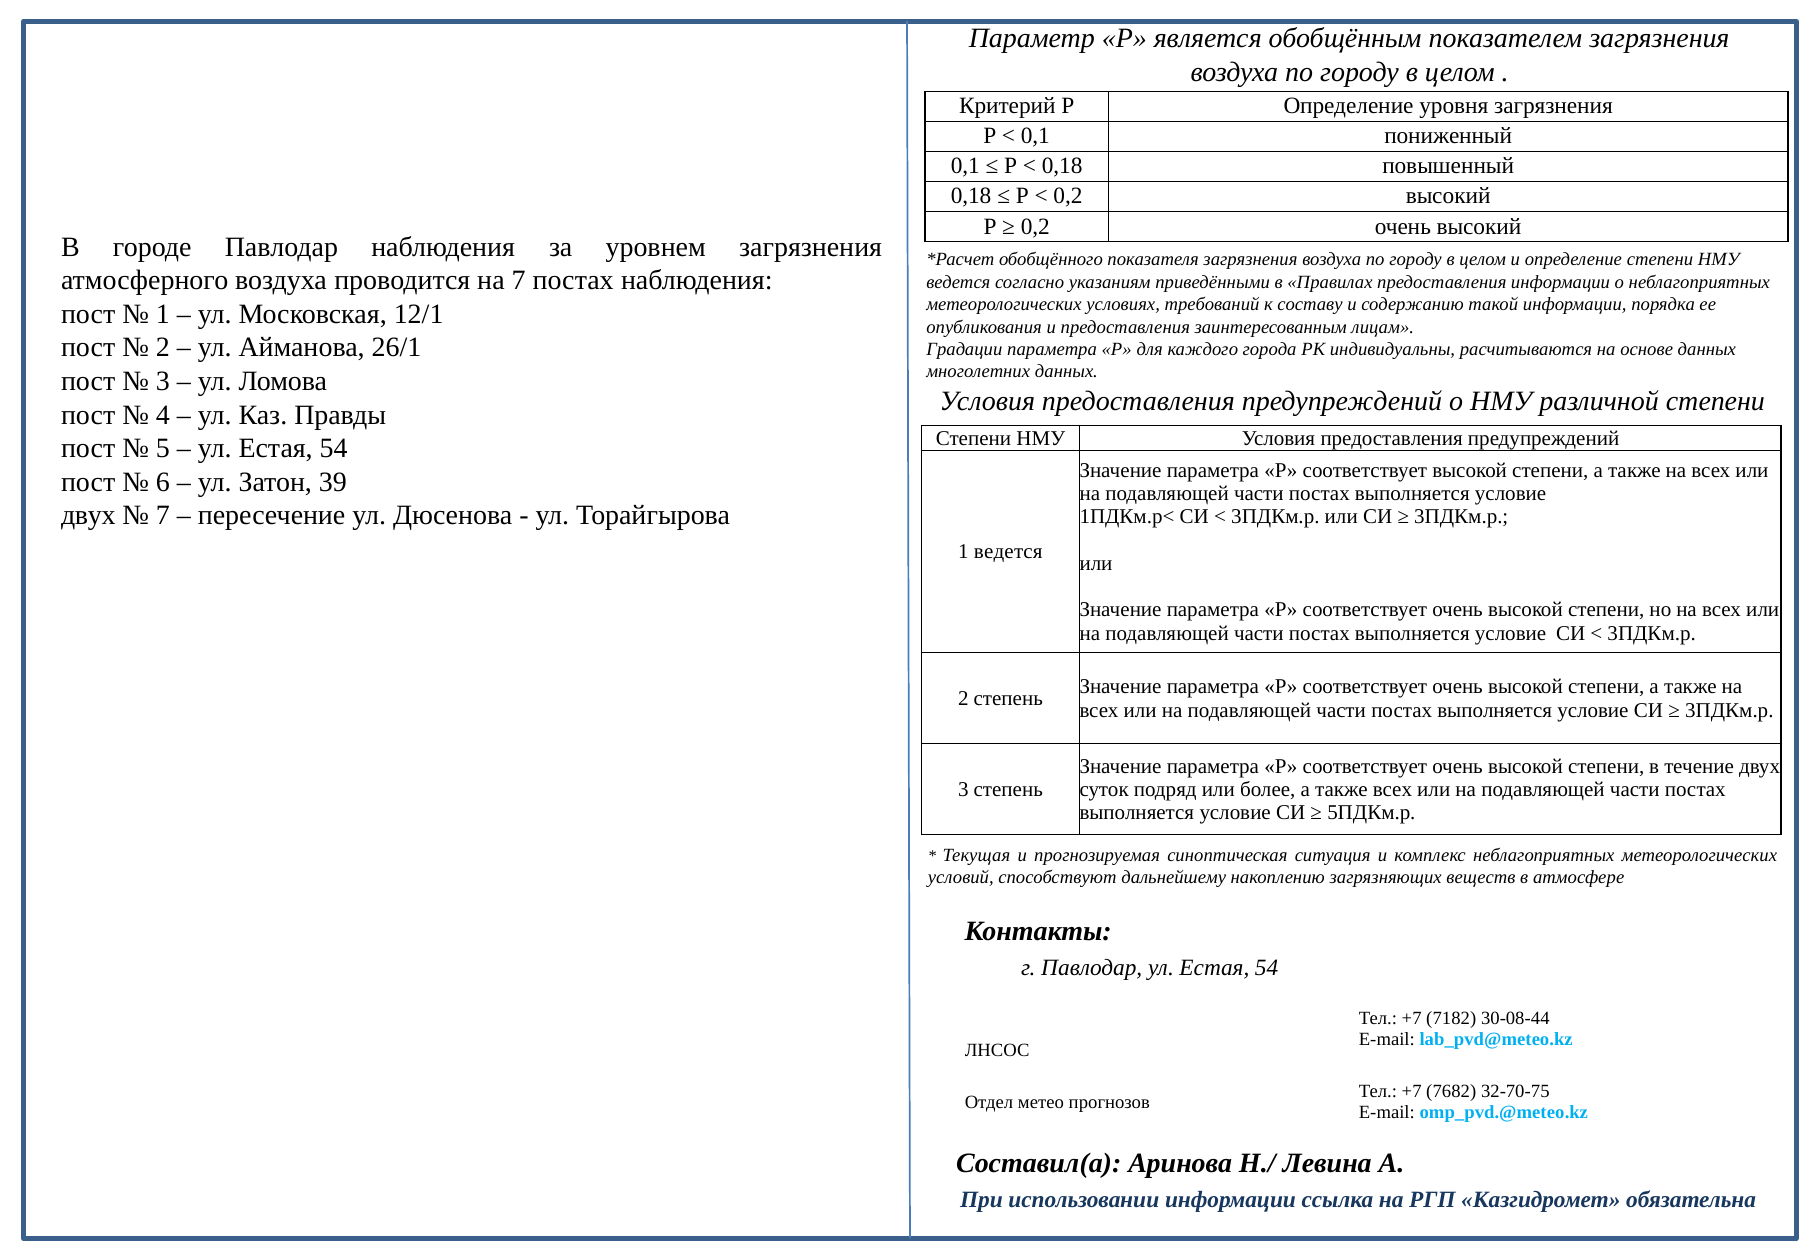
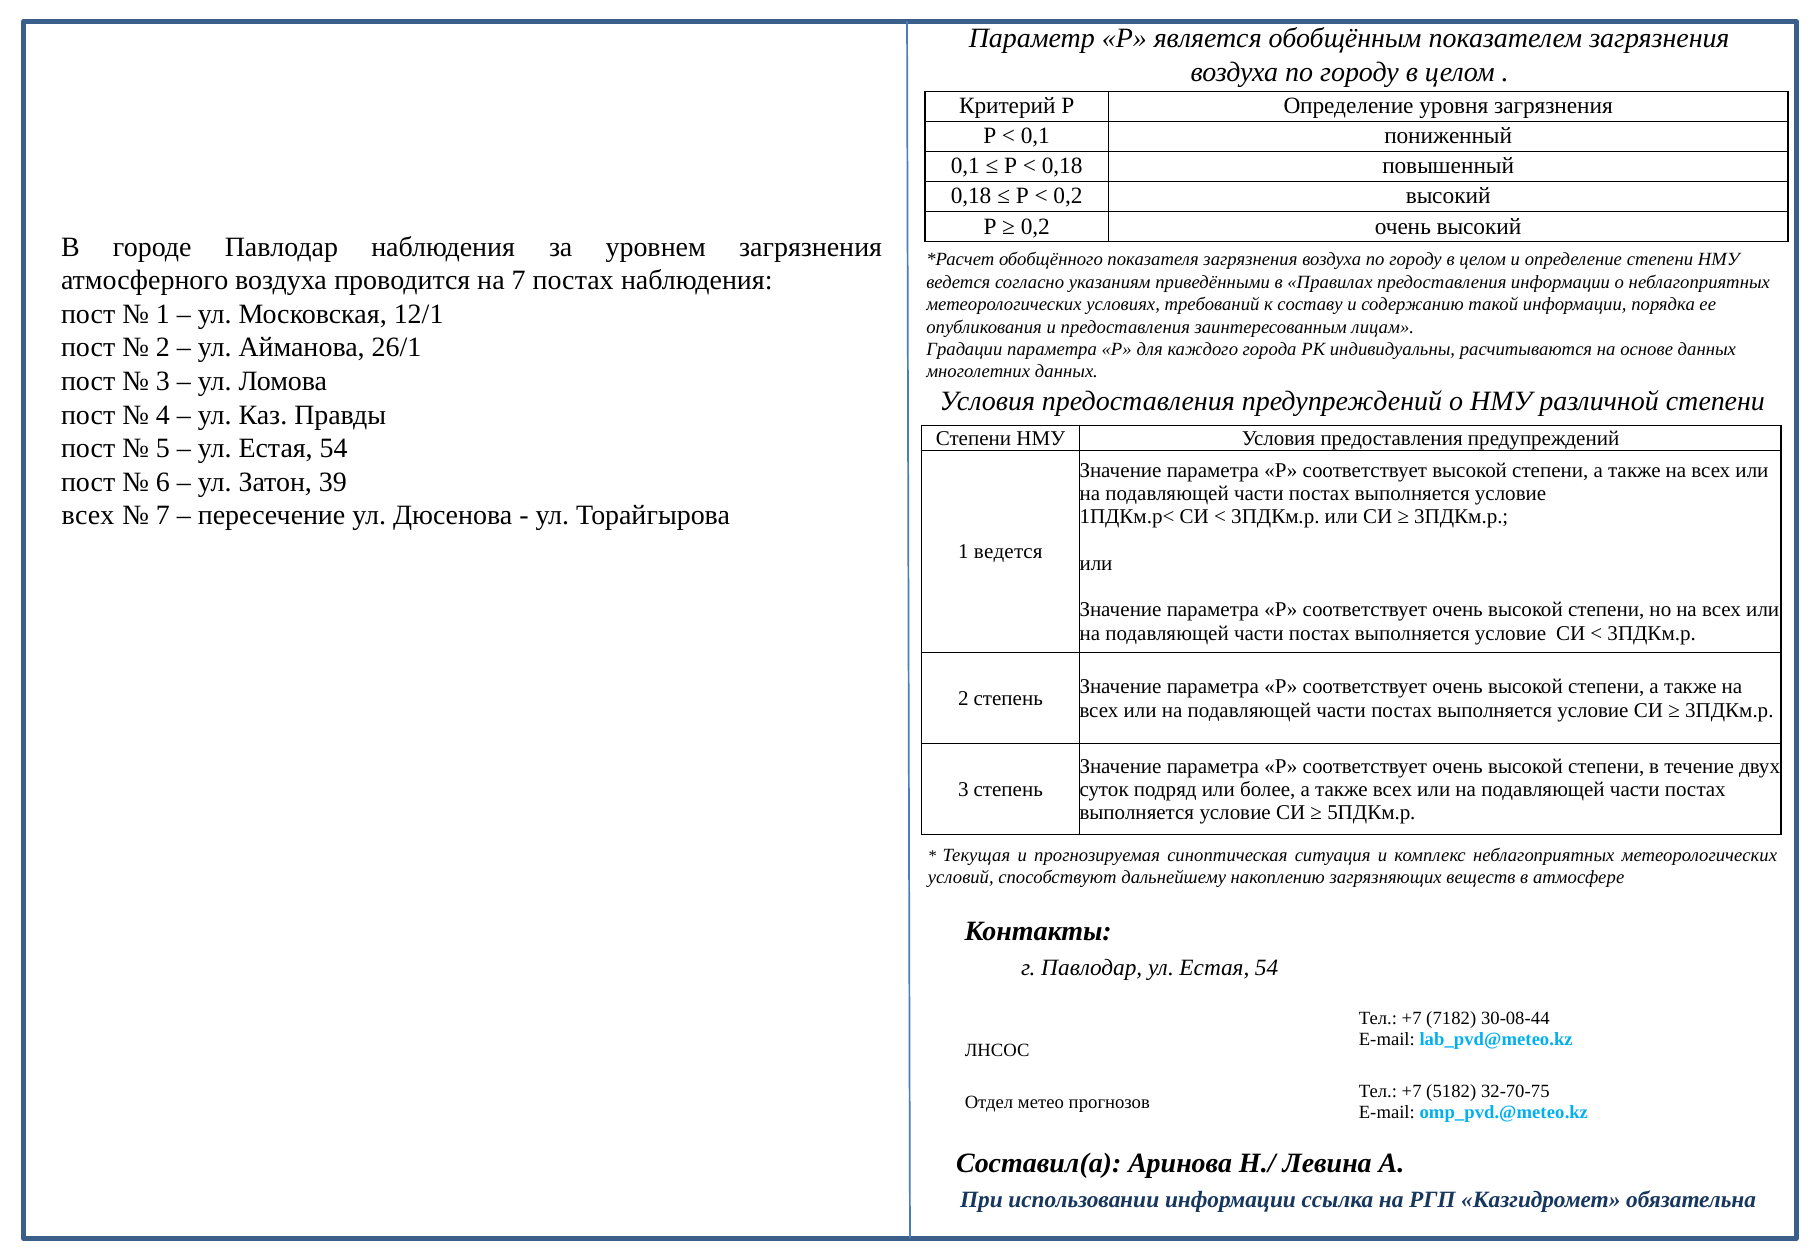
двух: двух -> всех (88, 516)
7682: 7682 -> 5182 (1451, 1092)
